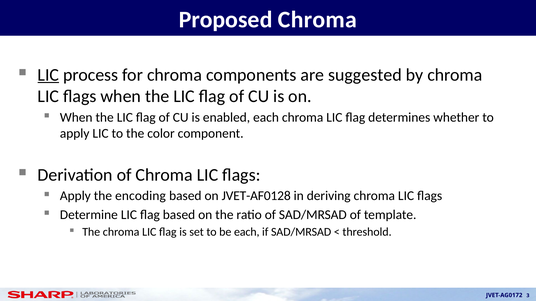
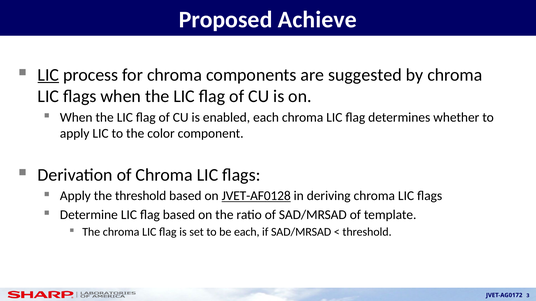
Proposed Chroma: Chroma -> Achieve (317, 20)
the encoding: encoding -> threshold (141, 196)
JVET-AF0128 underline: none -> present (256, 196)
